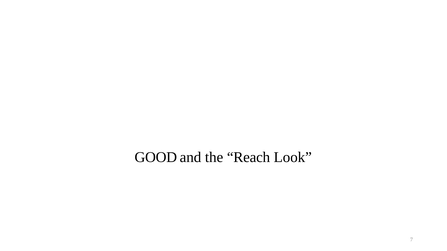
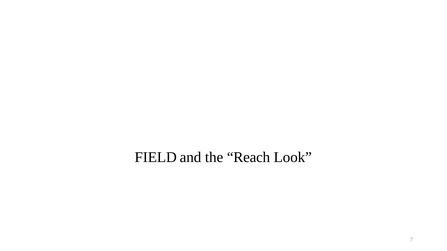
GOOD: GOOD -> FIELD (156, 157)
